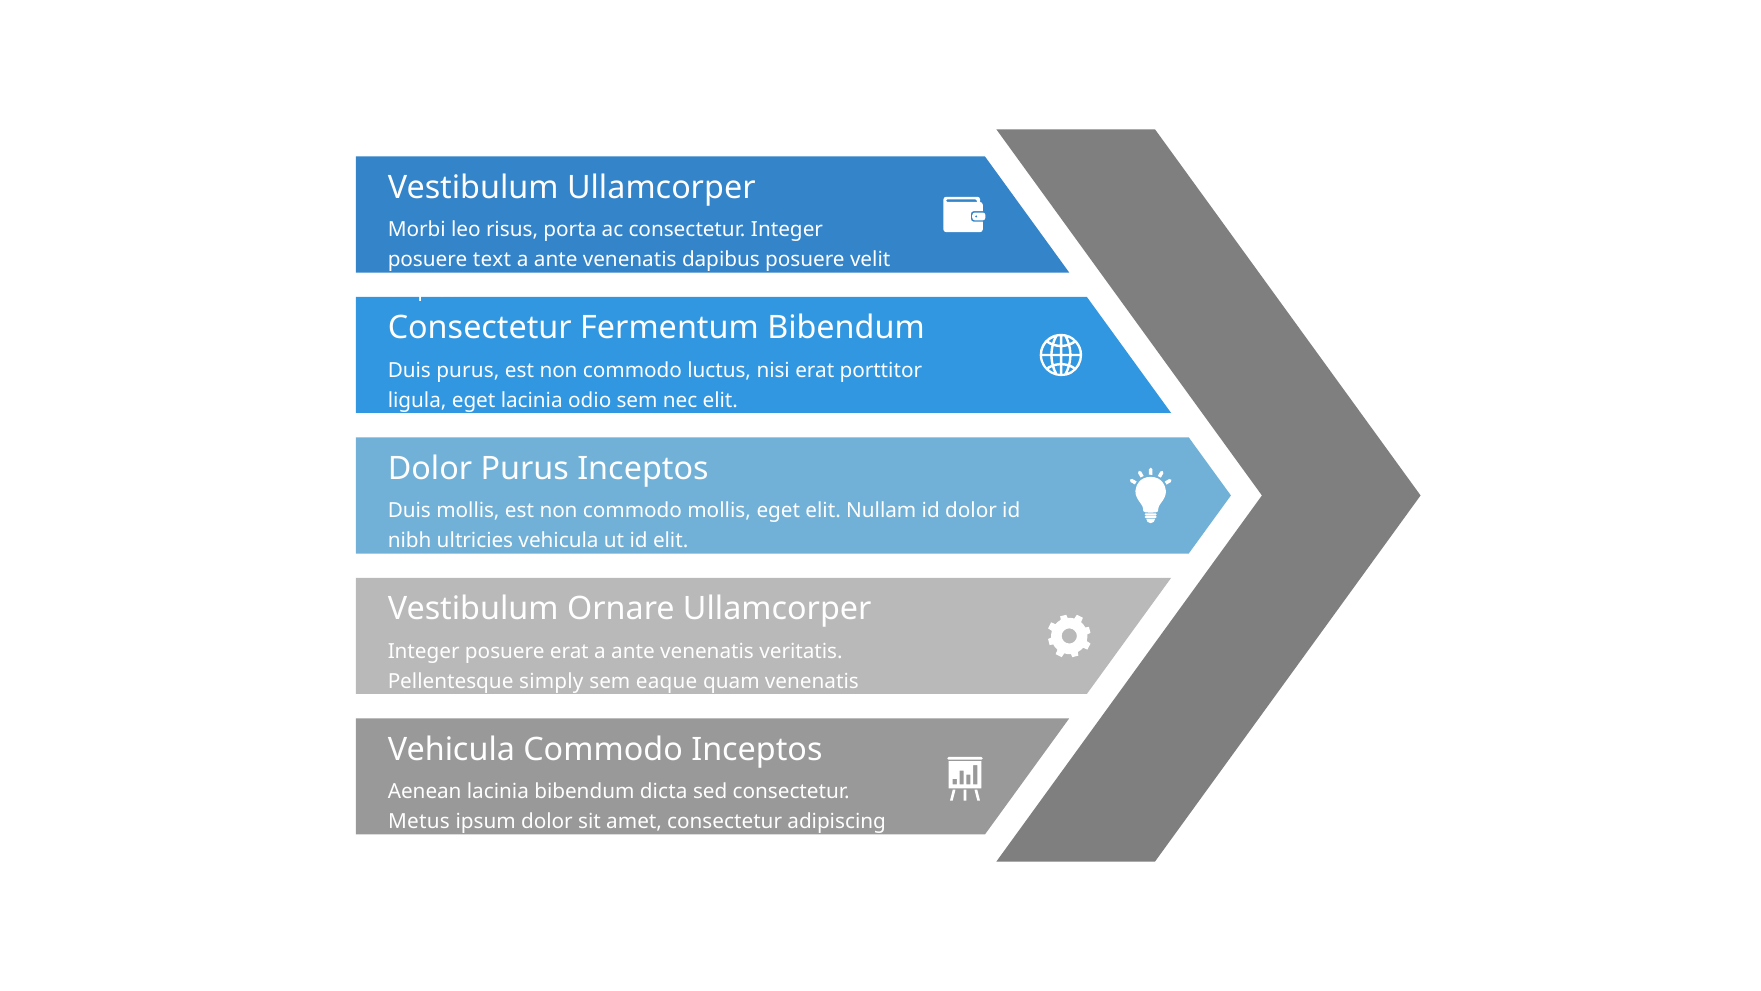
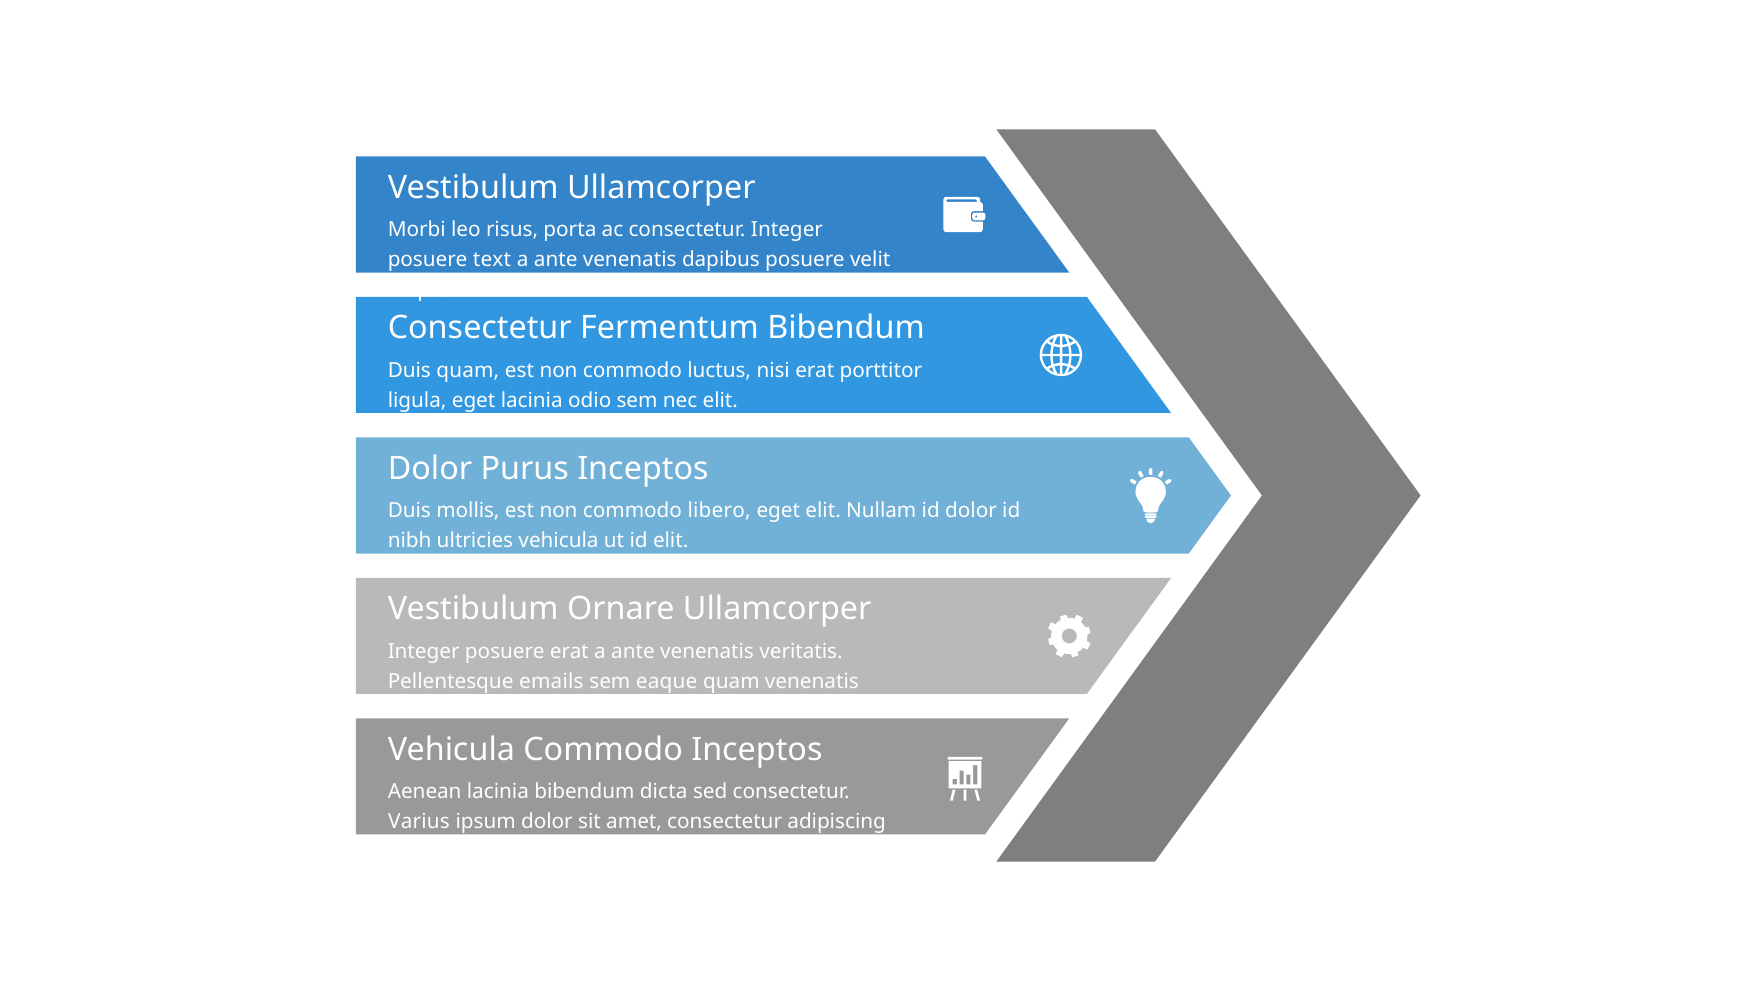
Duis purus: purus -> quam (468, 370)
commodo mollis: mollis -> libero (719, 511)
simply: simply -> emails (551, 681)
Metus: Metus -> Varius (419, 821)
